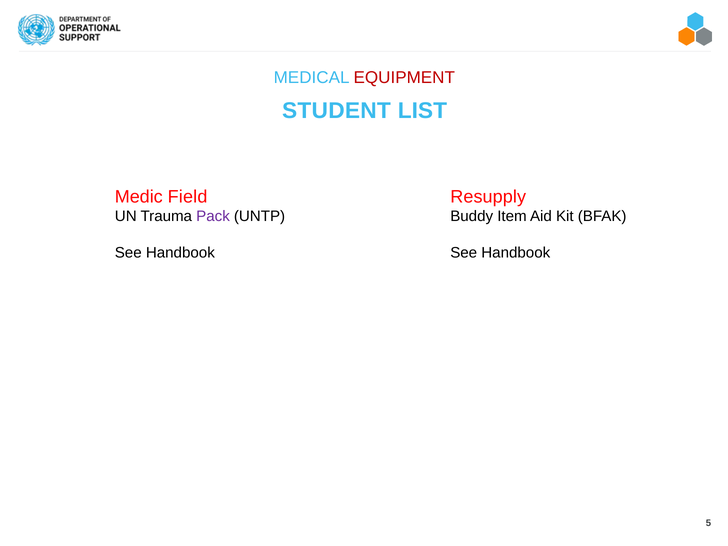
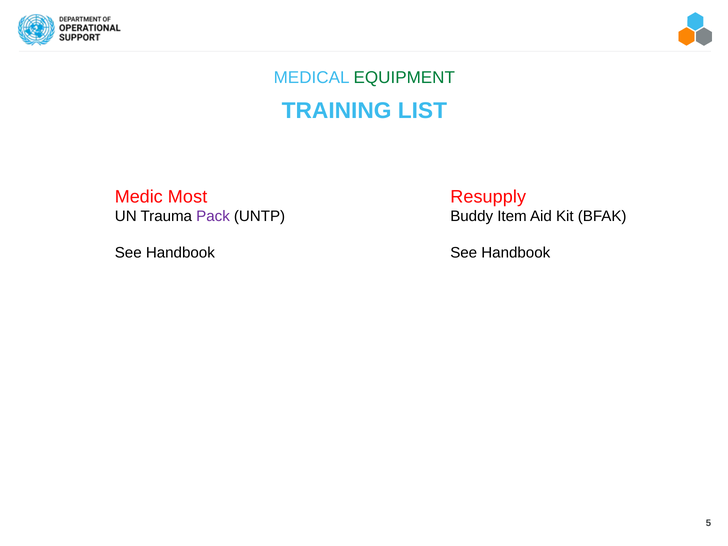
EQUIPMENT colour: red -> green (404, 78)
STUDENT: STUDENT -> TRAINING (337, 111)
Field: Field -> Most (188, 197)
